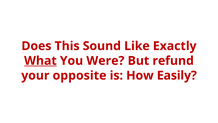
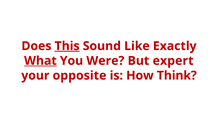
This underline: none -> present (67, 46)
refund: refund -> expert (173, 61)
Easily: Easily -> Think (177, 75)
